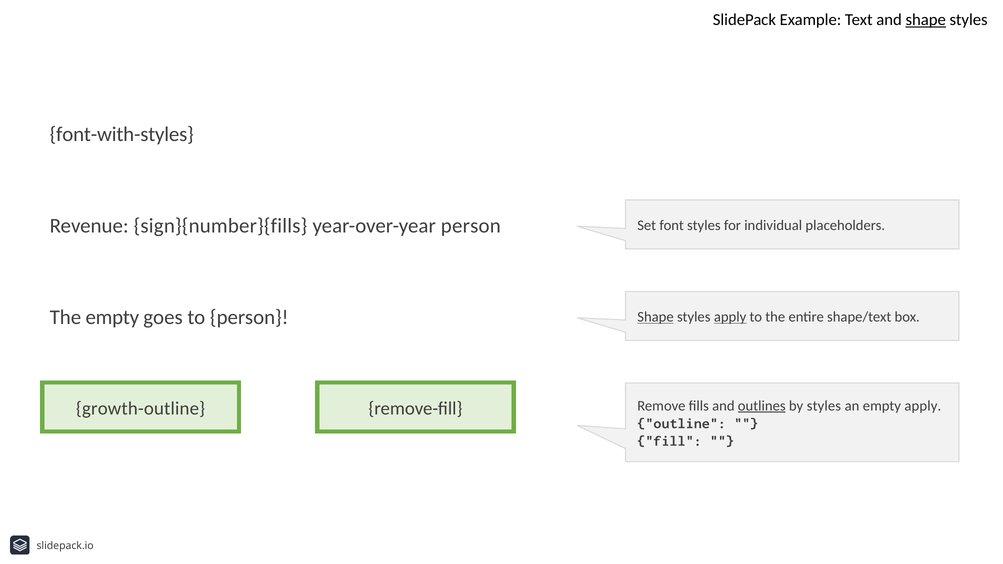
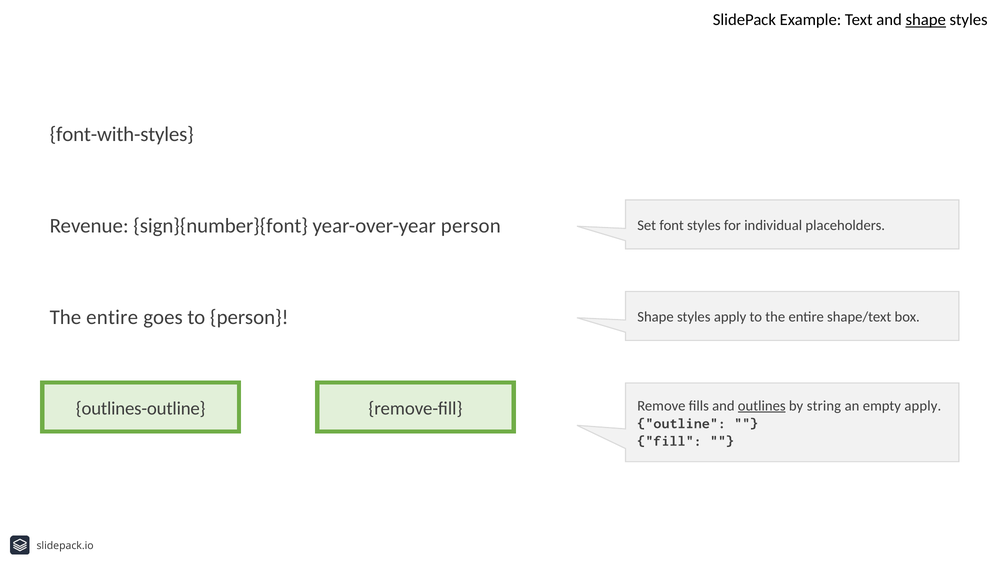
sign}{number}{fills: sign}{number}{fills -> sign}{number}{font (221, 226)
empty: empty -> entire (112, 317)
Shape underline: present -> none (656, 317)
apply underline: present -> none (730, 317)
by styles: styles -> string (824, 406)
growth-outline: growth-outline -> outlines-outline (141, 408)
